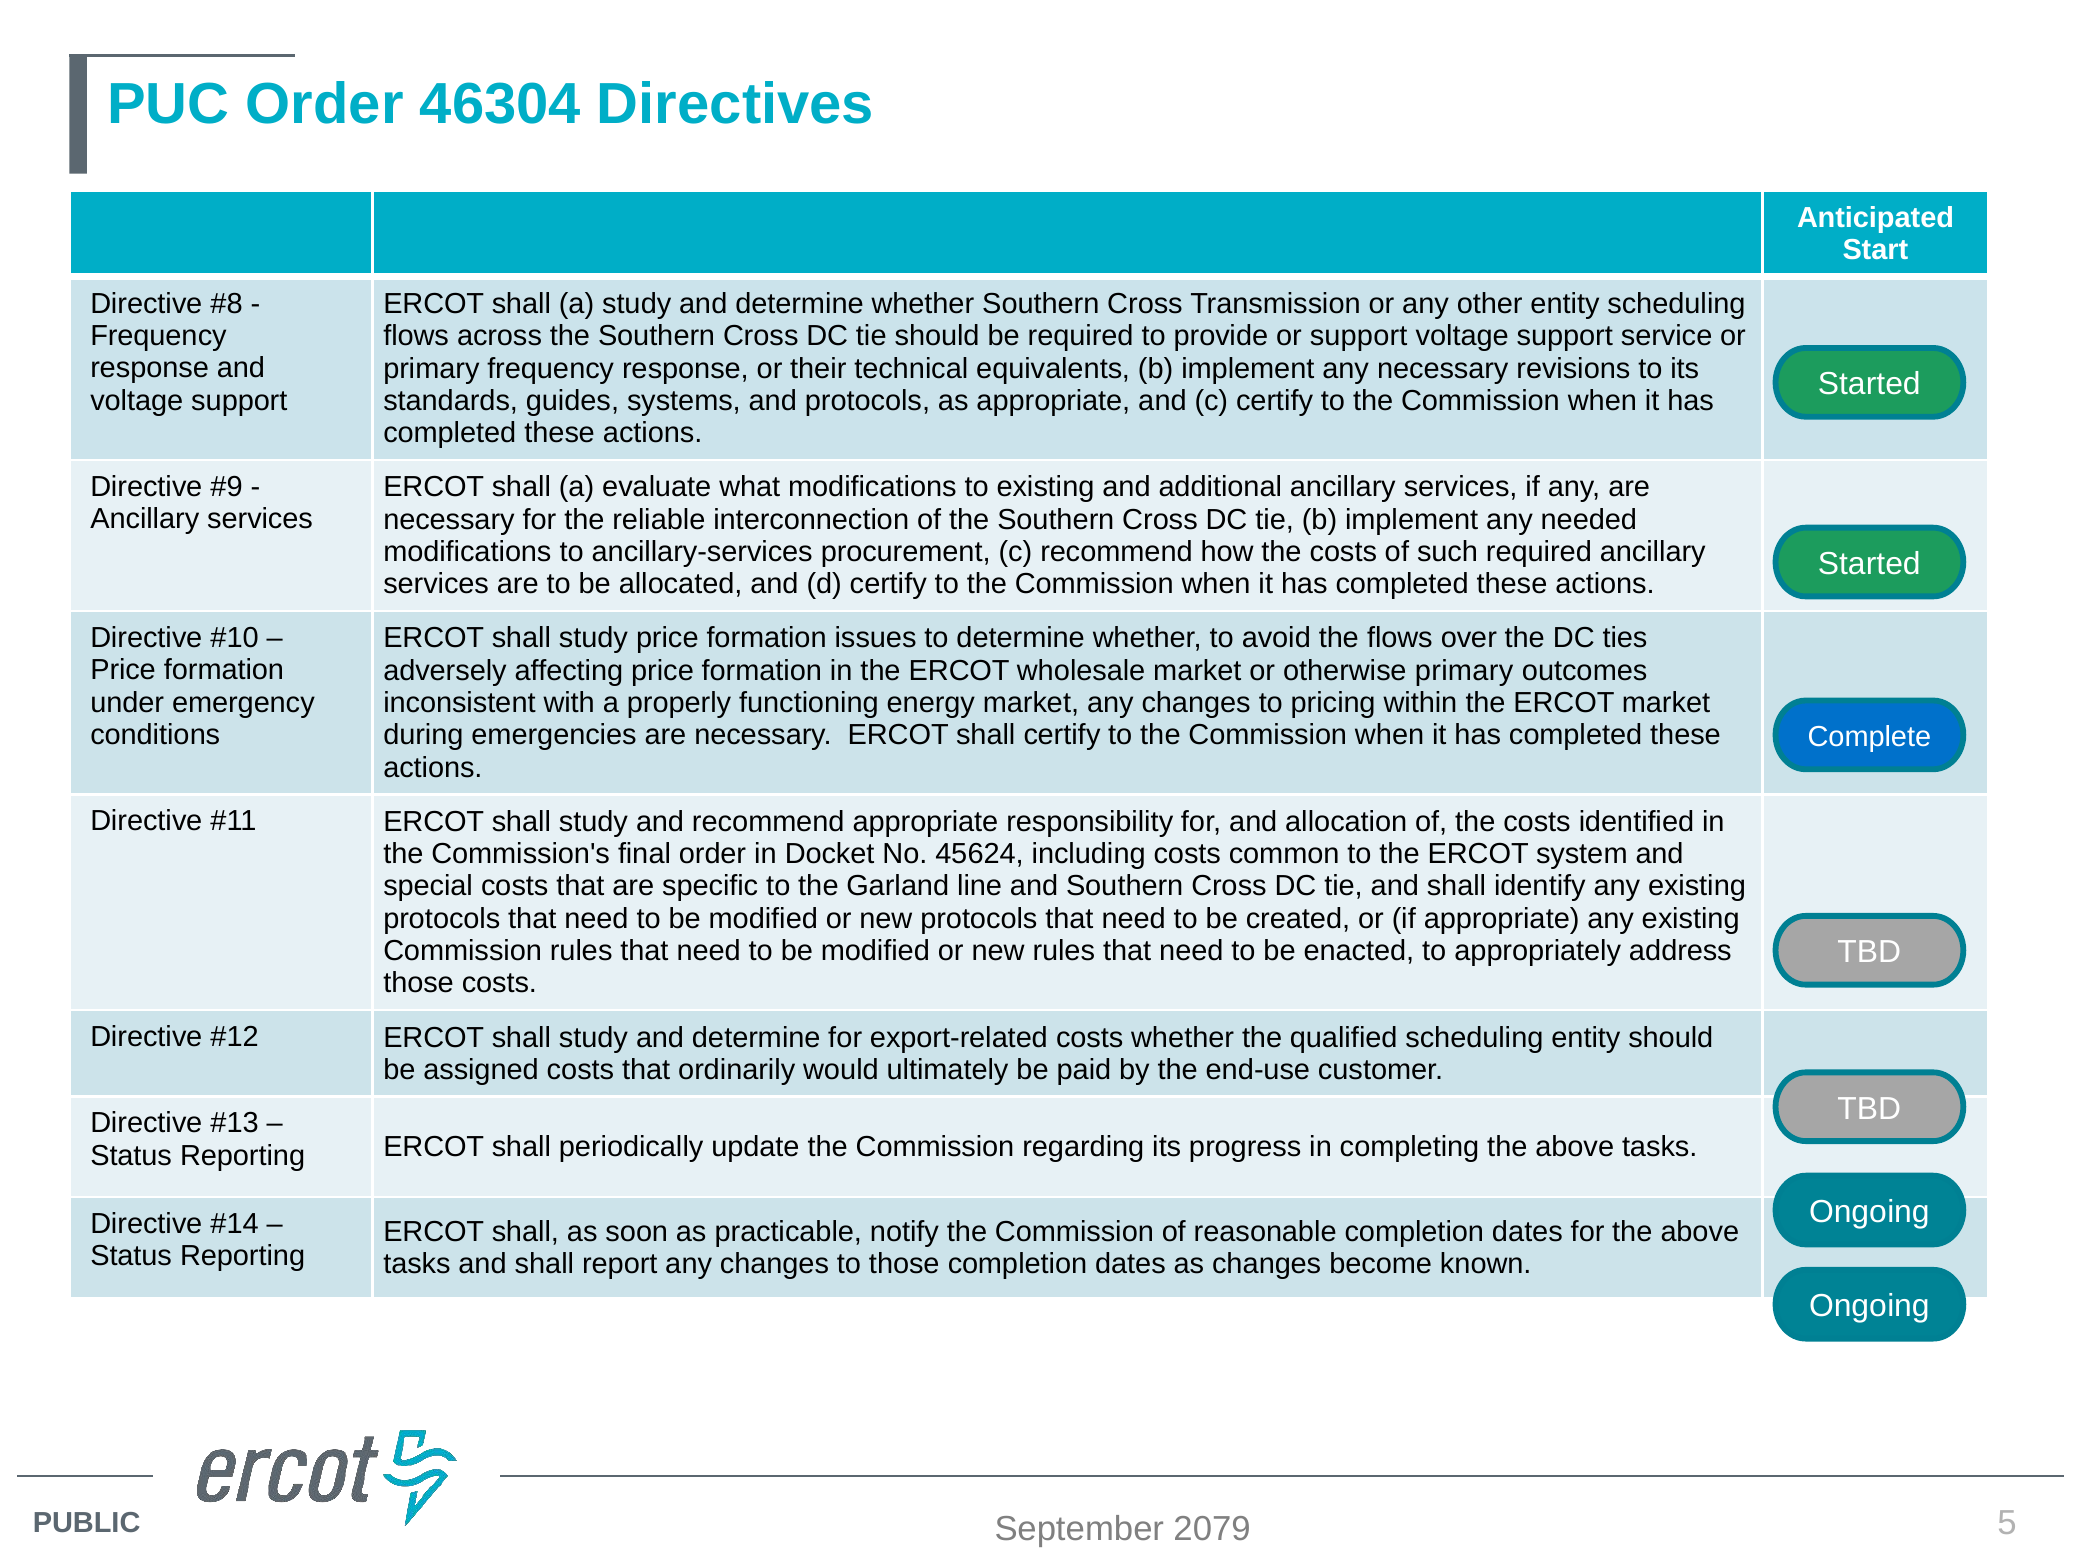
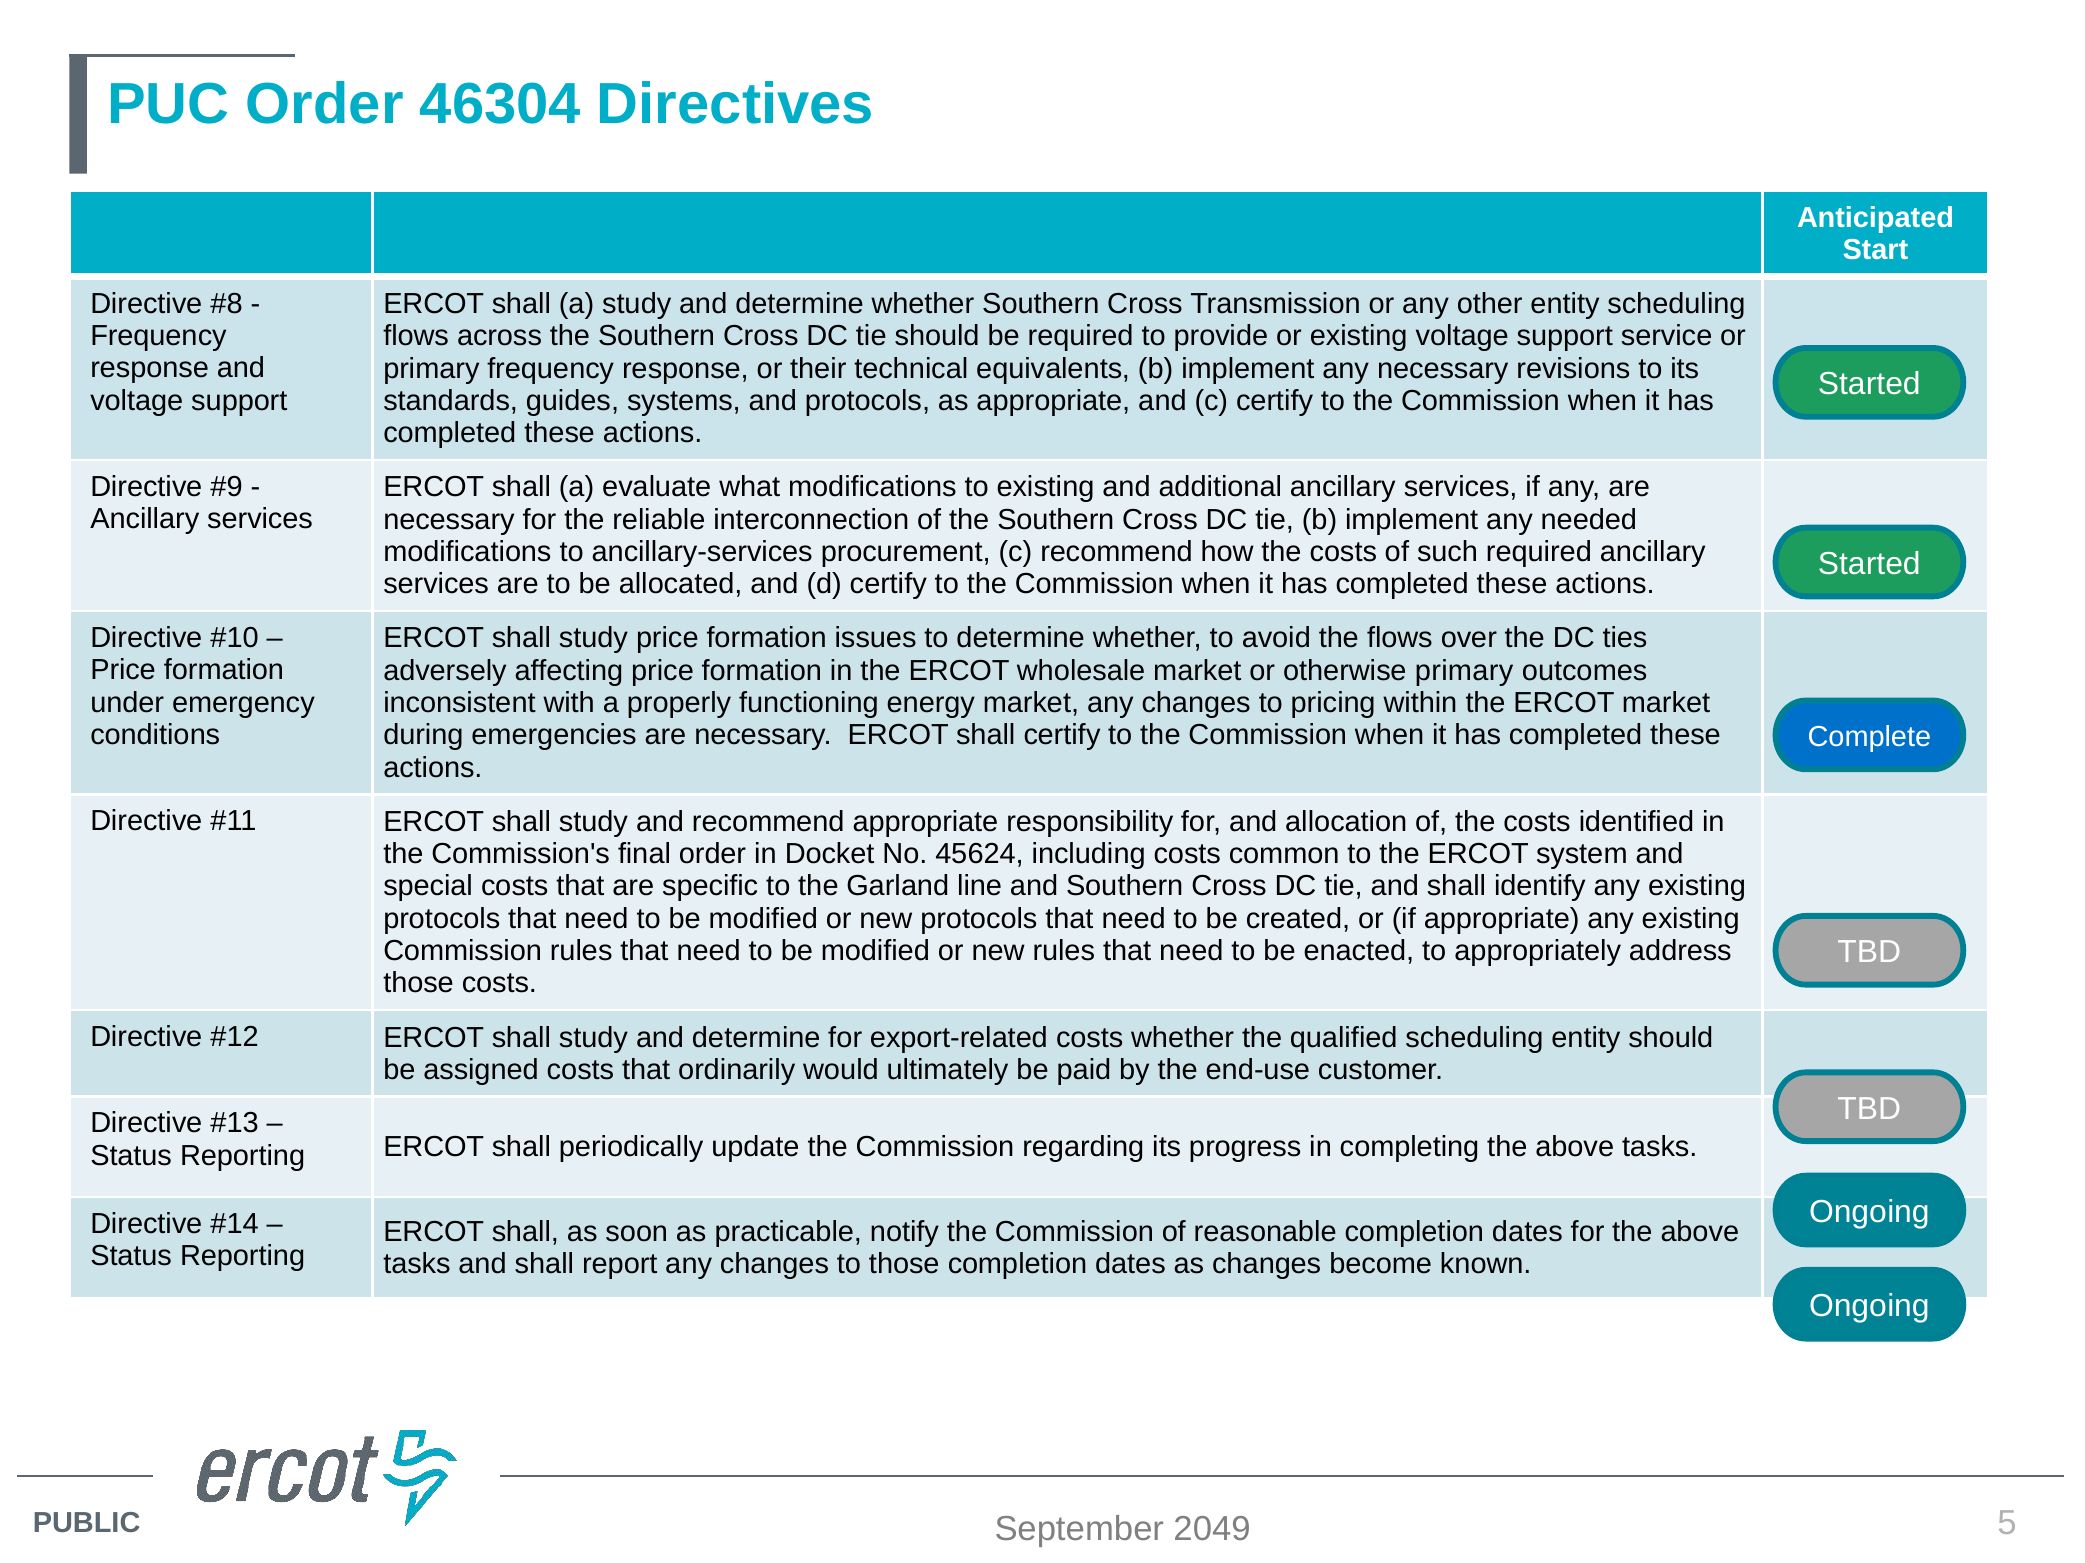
or support: support -> existing (1359, 336)
2079: 2079 -> 2049 (1212, 1529)
